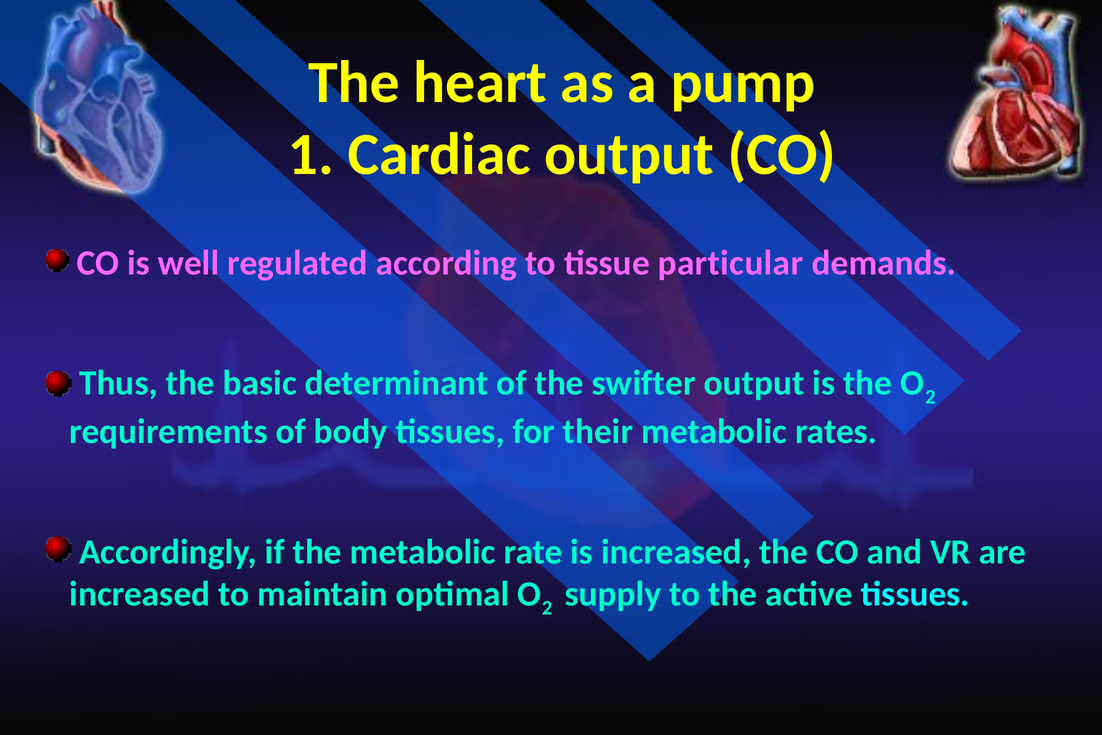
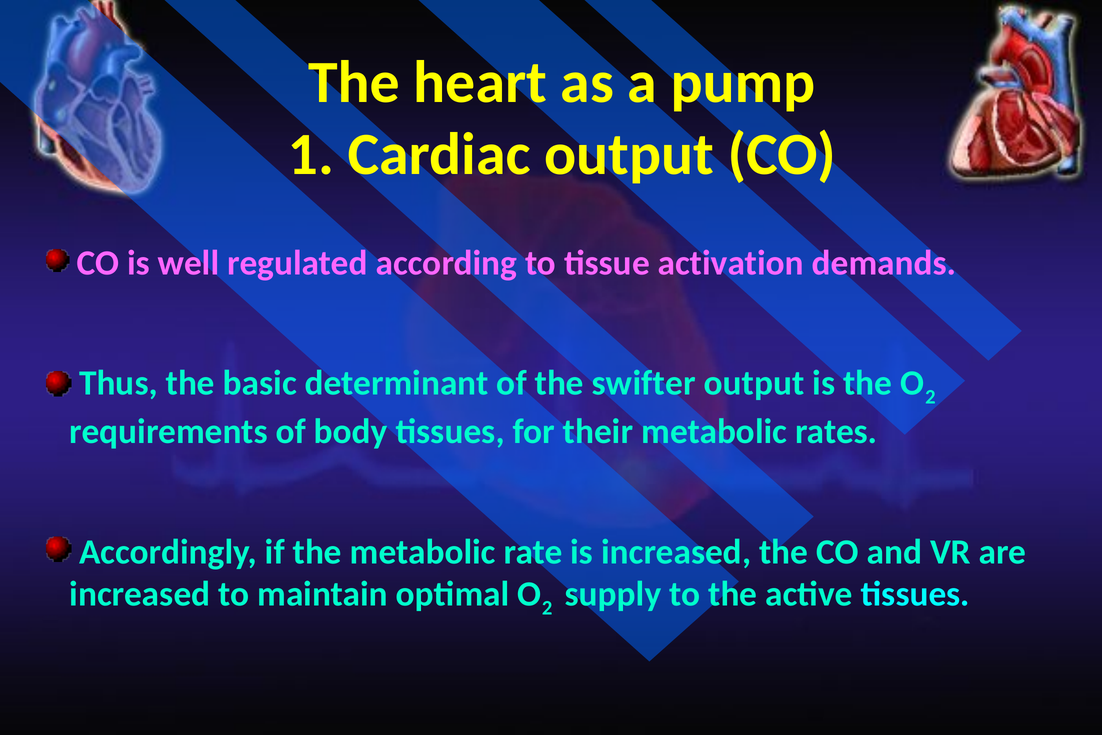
particular: particular -> activation (731, 263)
